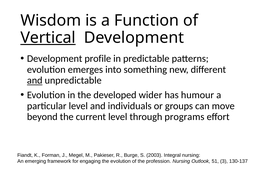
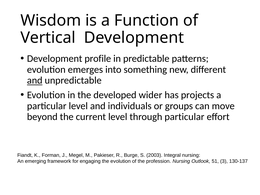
Vertical underline: present -> none (48, 38)
humour: humour -> projects (198, 95)
through programs: programs -> particular (184, 117)
